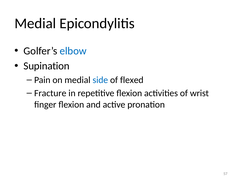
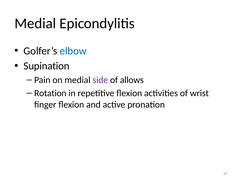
side colour: blue -> purple (100, 80)
flexed: flexed -> allows (132, 80)
Fracture: Fracture -> Rotation (50, 93)
